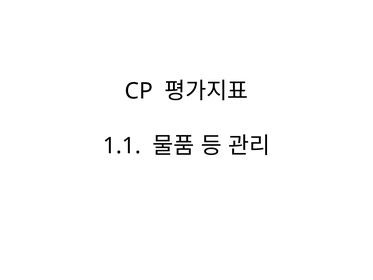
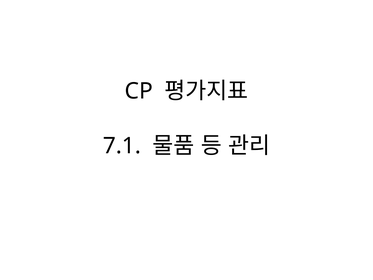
1.1: 1.1 -> 7.1 (122, 146)
